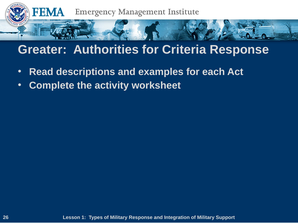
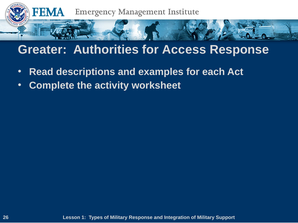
Criteria: Criteria -> Access (184, 50)
